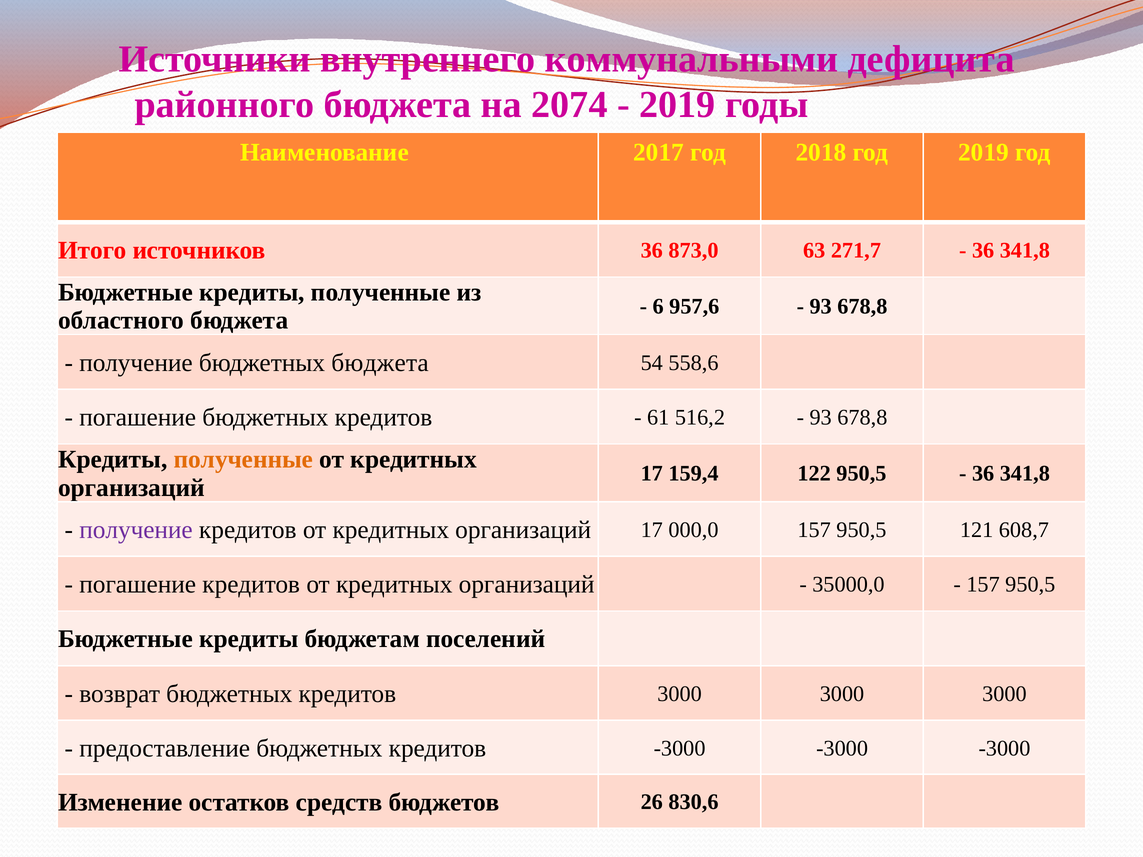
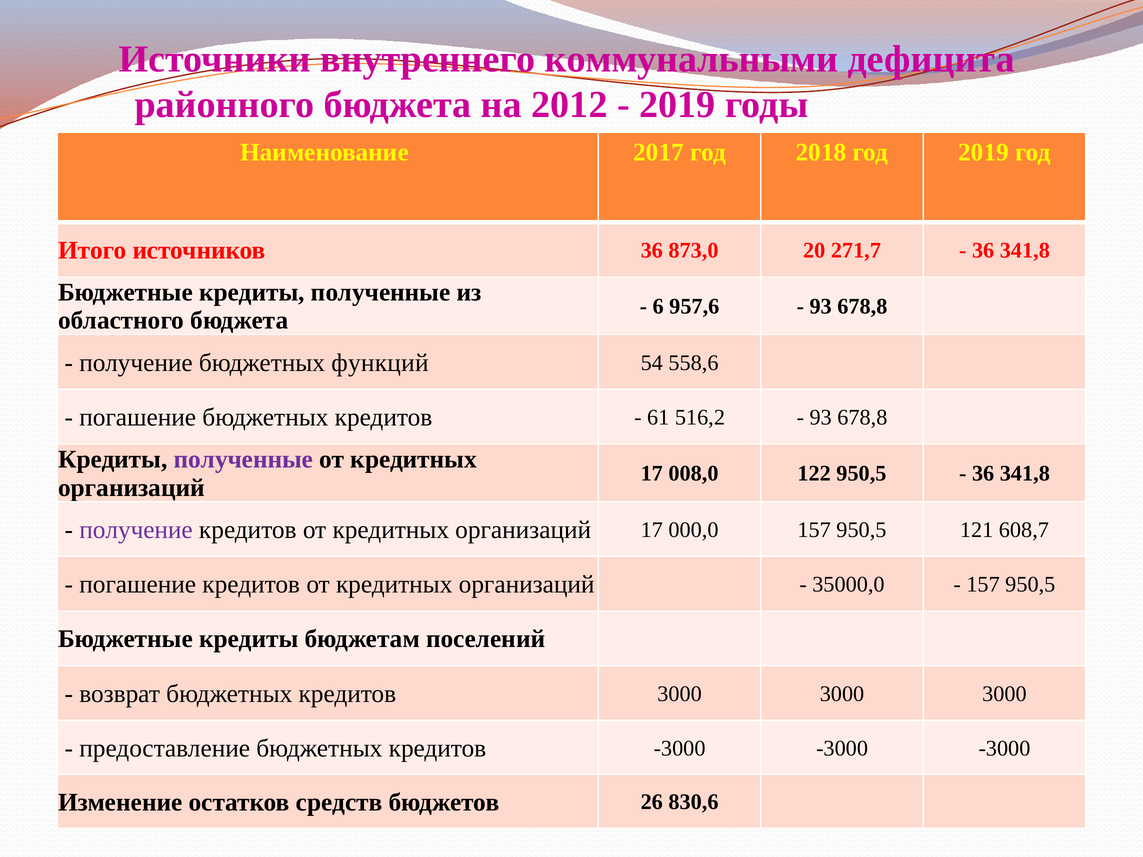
2074: 2074 -> 2012 (569, 105)
63: 63 -> 20 (814, 250)
бюджетных бюджета: бюджета -> функций (380, 363)
полученные colour: orange -> purple (244, 460)
159,4: 159,4 -> 008,0 (694, 474)
